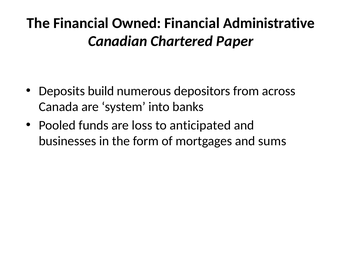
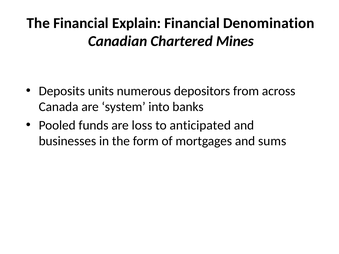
Owned: Owned -> Explain (137, 23)
Administrative: Administrative -> Denomination (269, 23)
Paper: Paper -> Mines (235, 41)
build: build -> units (101, 91)
